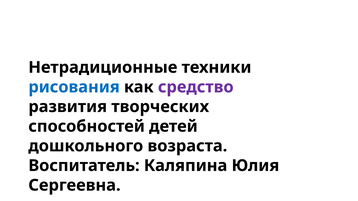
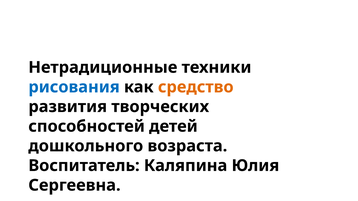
средство colour: purple -> orange (196, 87)
